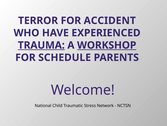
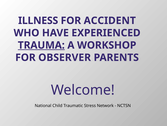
TERROR: TERROR -> ILLNESS (38, 20)
WORKSHOP underline: present -> none (107, 45)
SCHEDULE: SCHEDULE -> OBSERVER (65, 57)
